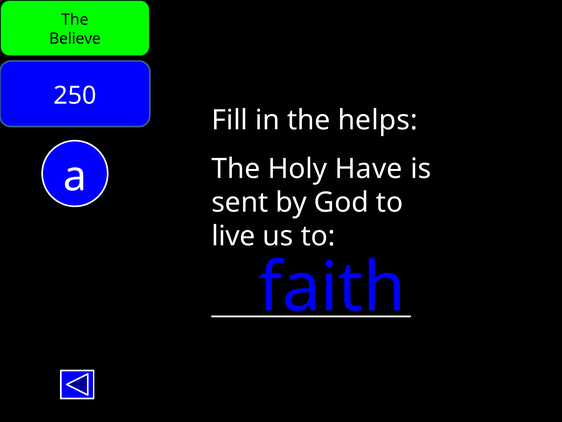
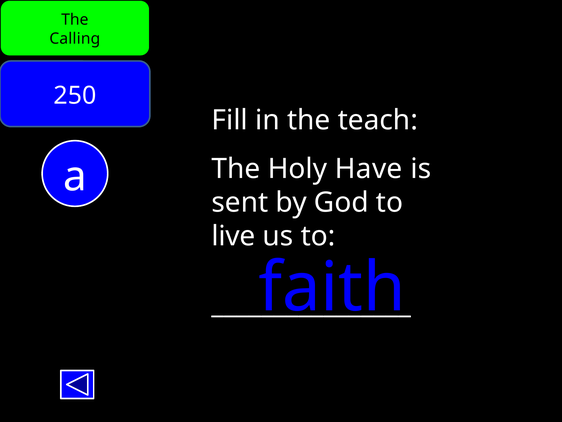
Believe: Believe -> Calling (75, 39)
helps: helps -> teach (378, 120)
